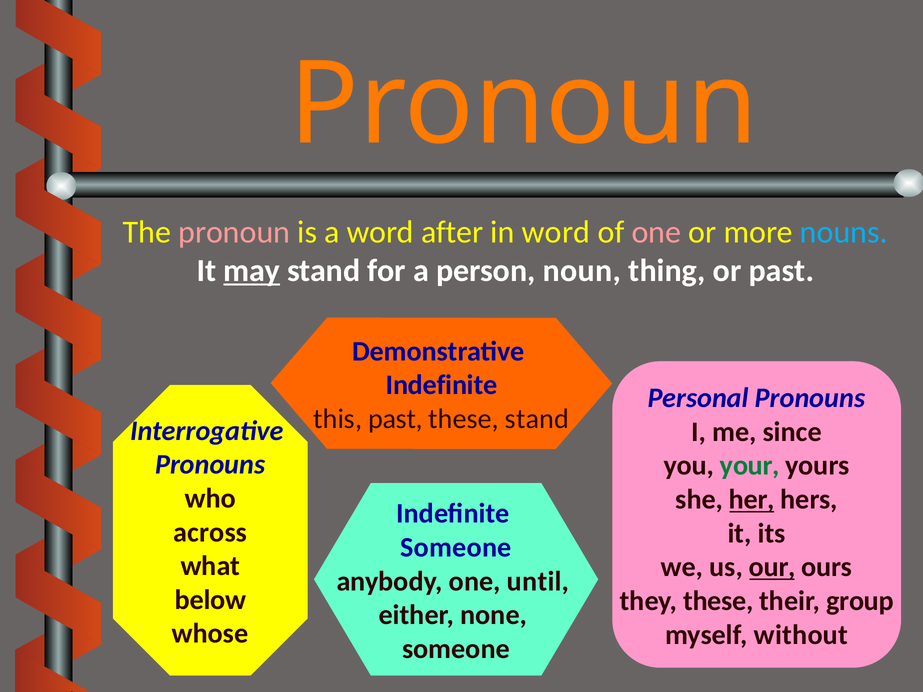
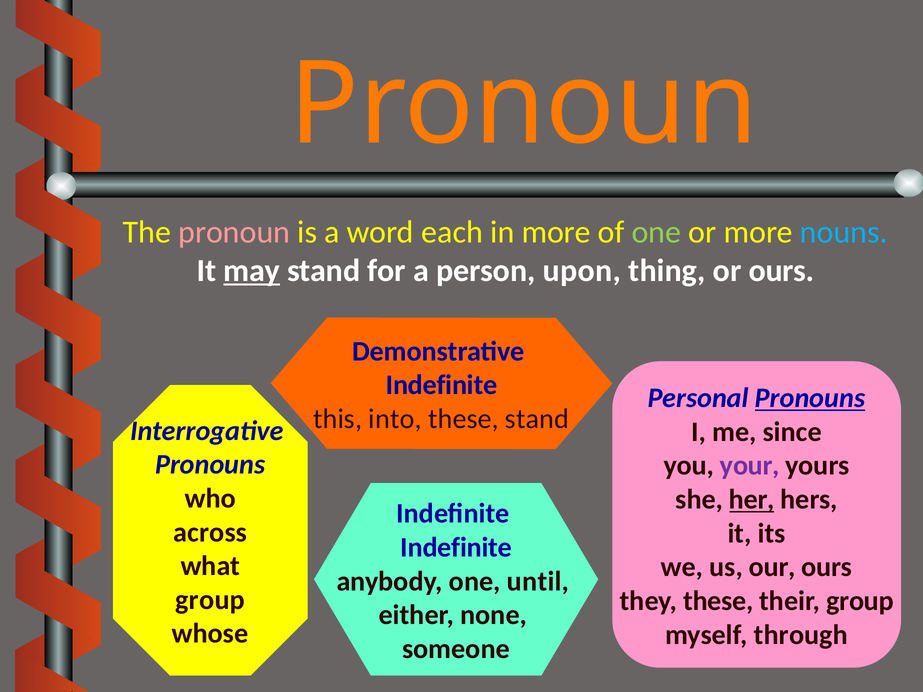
after: after -> each (452, 232)
in word: word -> more (556, 232)
one colour: pink -> light green (656, 232)
noun: noun -> upon (582, 271)
or past: past -> ours (782, 271)
Pronouns underline: none -> present (810, 398)
this past: past -> into (395, 419)
your colour: green -> purple (750, 466)
Someone: Someone -> Indefinite (456, 548)
our underline: present -> none (772, 567)
below: below -> group (210, 600)
without: without -> through (801, 635)
